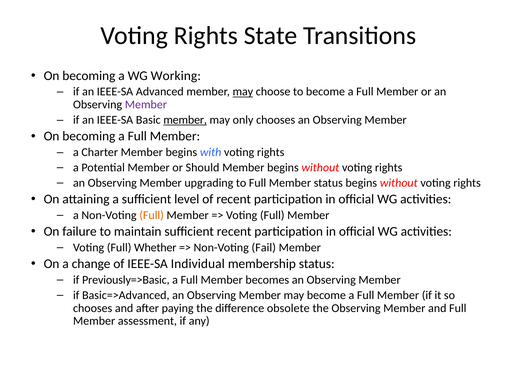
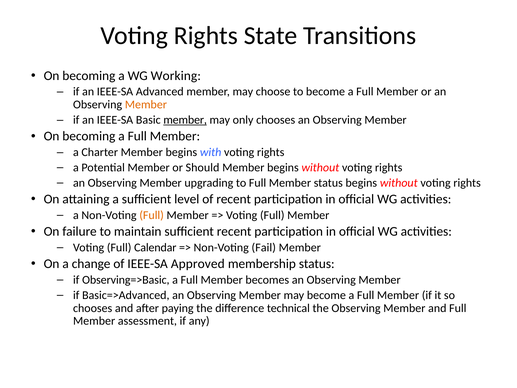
may underline: present -> none (243, 92)
Member colour: purple -> orange (146, 105)
Whether: Whether -> Calendar (155, 247)
Individual: Individual -> Approved (198, 264)
Previously=>Basic: Previously=>Basic -> Observing=>Basic (126, 280)
obsolete: obsolete -> technical (288, 308)
